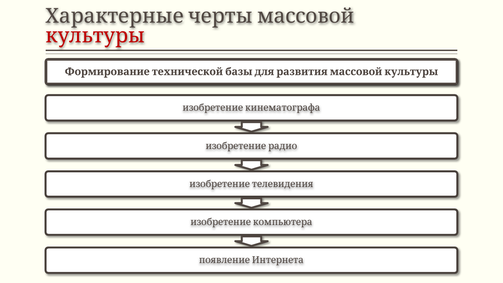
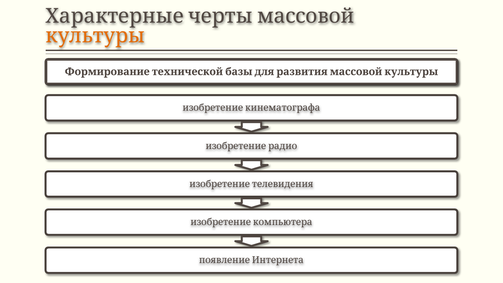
культуры colour: red -> orange (95, 36)
